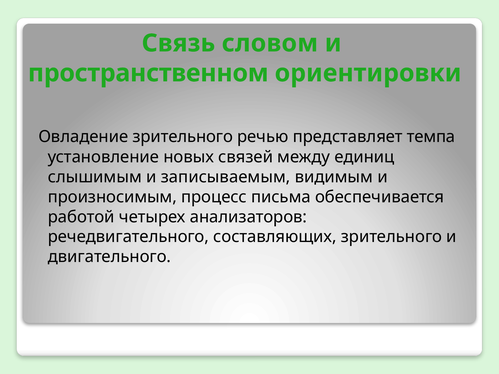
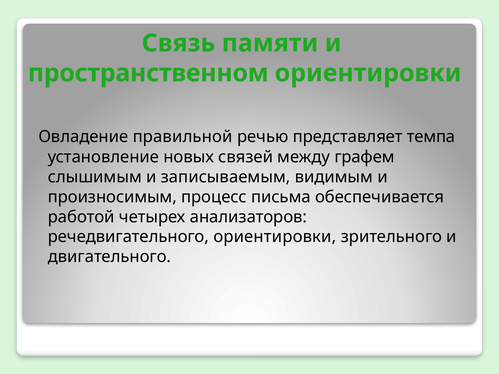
словом: словом -> памяти (270, 43)
Овладение зрительного: зрительного -> правильной (183, 137)
единиц: единиц -> графем (364, 157)
речедвигательного составляющих: составляющих -> ориентировки (275, 237)
